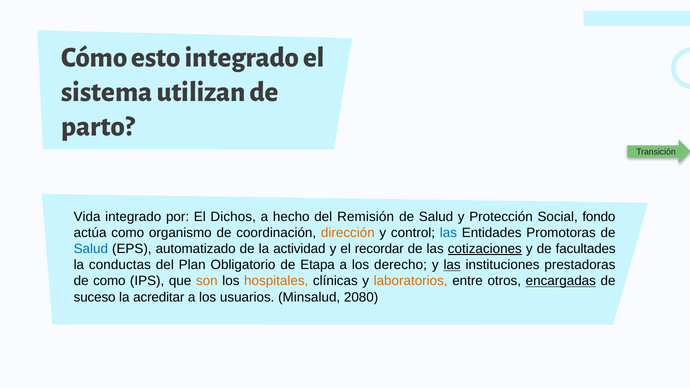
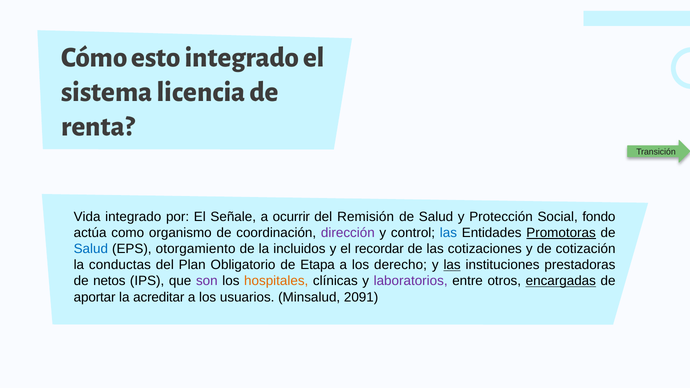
utilizan: utilizan -> licencia (201, 92)
parto: parto -> renta (98, 126)
Dichos: Dichos -> Señale (233, 217)
hecho: hecho -> ocurrir (291, 217)
dirección colour: orange -> purple (348, 233)
Promotoras underline: none -> present (561, 233)
automatizado: automatizado -> otorgamiento (196, 249)
actividad: actividad -> incluidos (299, 249)
cotizaciones underline: present -> none (485, 249)
facultades: facultades -> cotización (586, 249)
de como: como -> netos (109, 281)
son colour: orange -> purple (207, 281)
laboratorios colour: orange -> purple (411, 281)
suceso: suceso -> aportar (95, 297)
2080: 2080 -> 2091 (361, 297)
